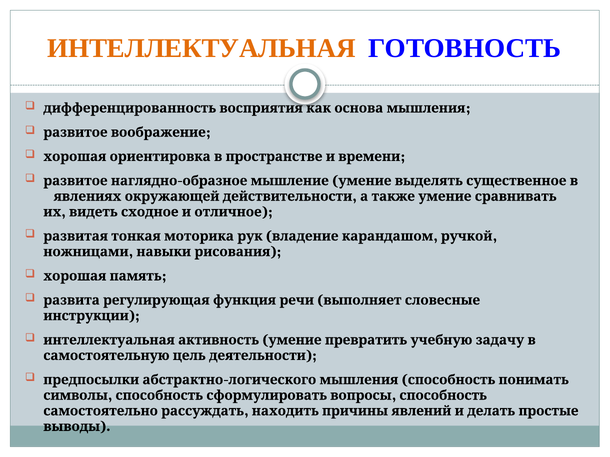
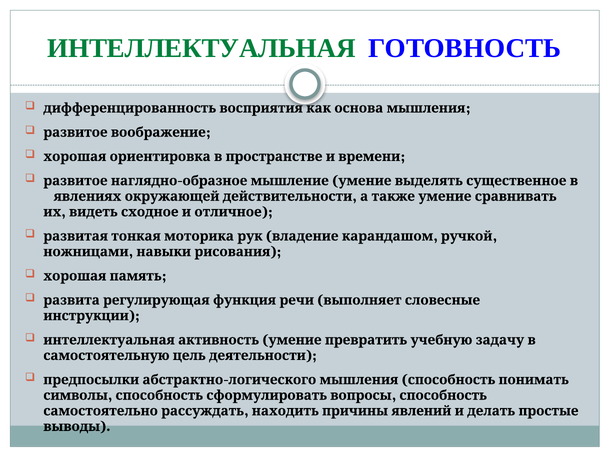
ИНТЕЛЛЕКТУАЛЬНАЯ colour: orange -> green (202, 48)
